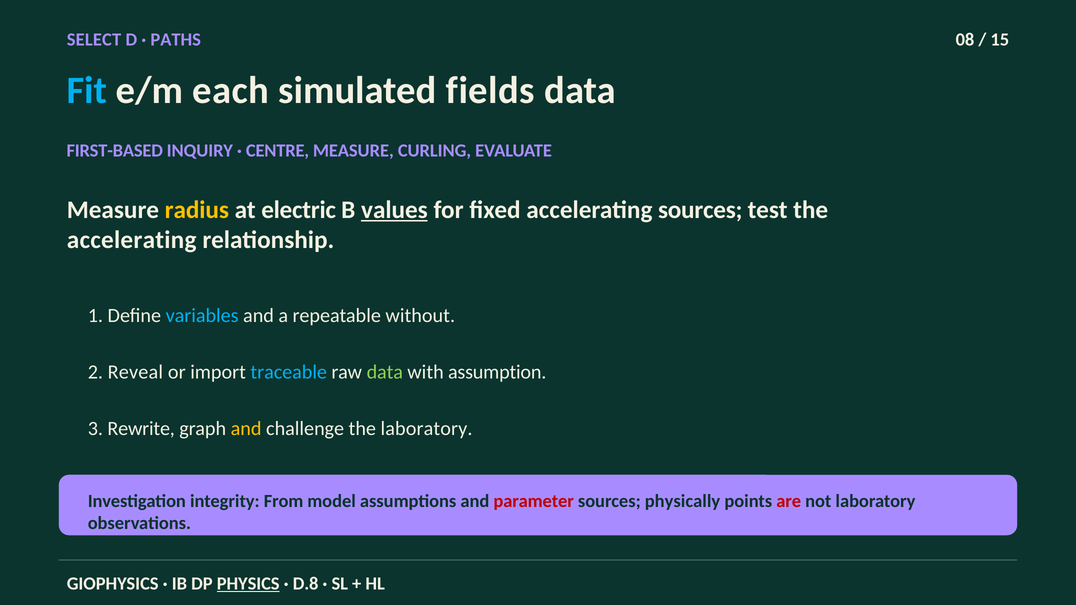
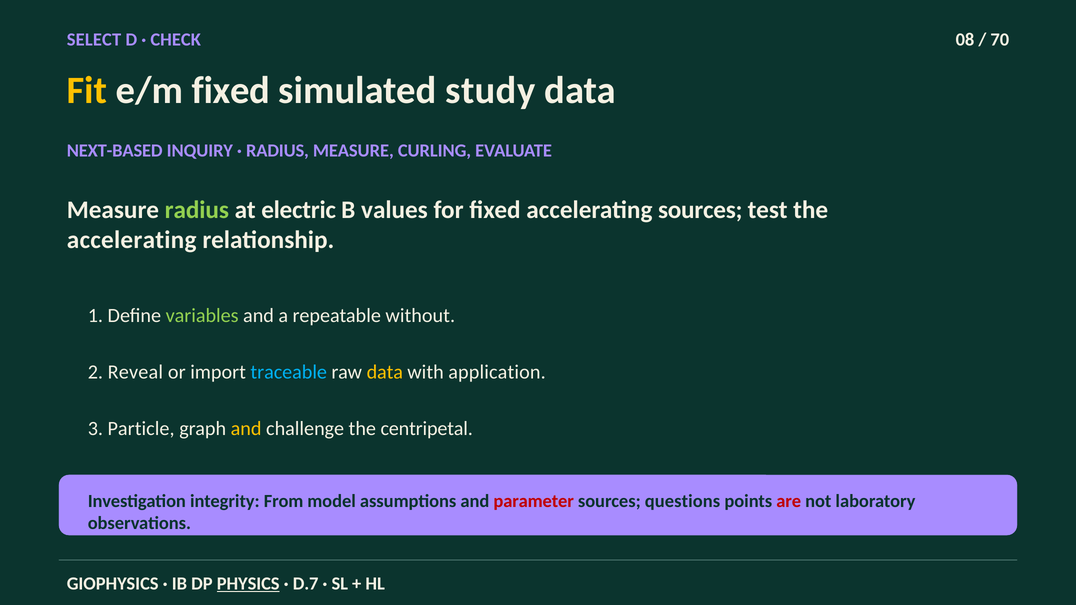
PATHS: PATHS -> CHECK (176, 40)
15: 15 -> 70 (1000, 40)
Fit colour: light blue -> yellow (87, 90)
e/m each: each -> fixed (231, 90)
fields: fields -> study (490, 90)
FIRST-BASED: FIRST-BASED -> NEXT-BASED (115, 151)
CENTRE: CENTRE -> RADIUS (277, 151)
radius colour: yellow -> light green (197, 210)
values underline: present -> none (394, 210)
variables colour: light blue -> light green (202, 316)
data colour: light green -> yellow (385, 372)
assumption: assumption -> application (497, 372)
Rewrite: Rewrite -> Particle (141, 429)
the laboratory: laboratory -> centripetal (427, 429)
physically: physically -> questions (682, 501)
D.8: D.8 -> D.7 (306, 584)
